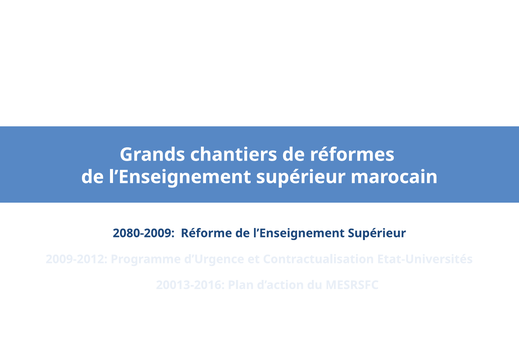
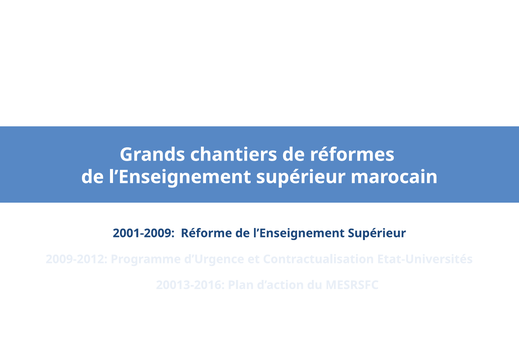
2080-2009: 2080-2009 -> 2001-2009 (144, 233)
